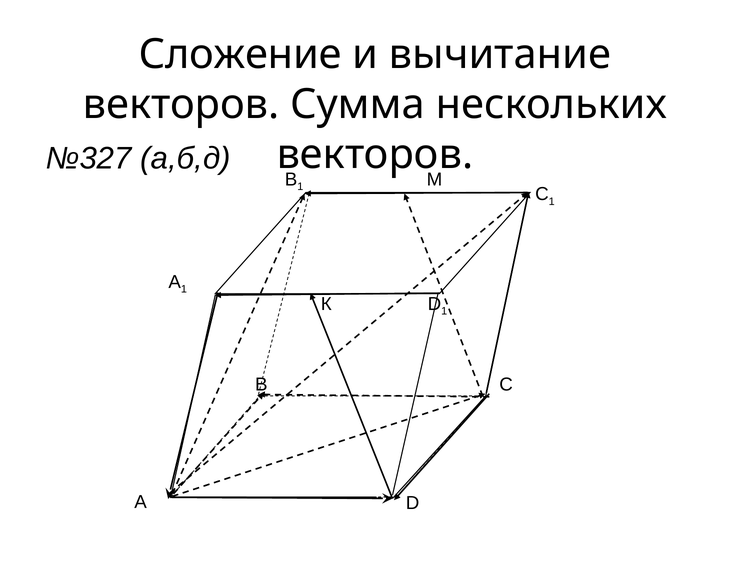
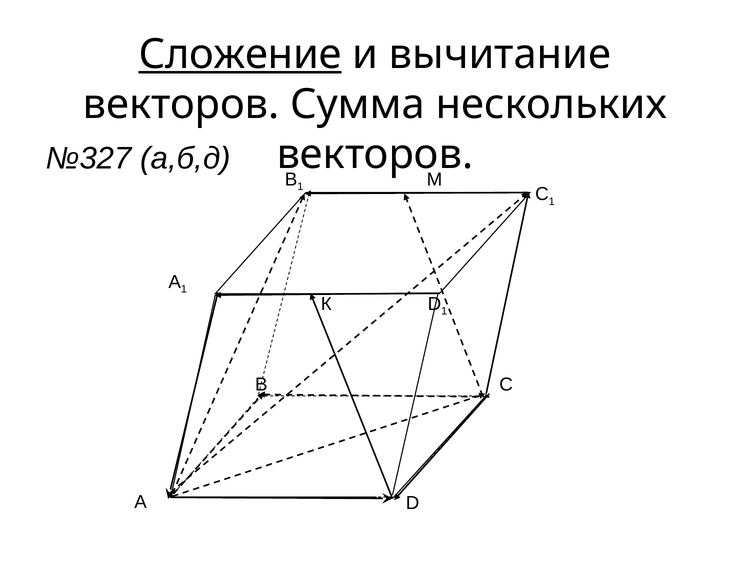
Сложение underline: none -> present (240, 54)
